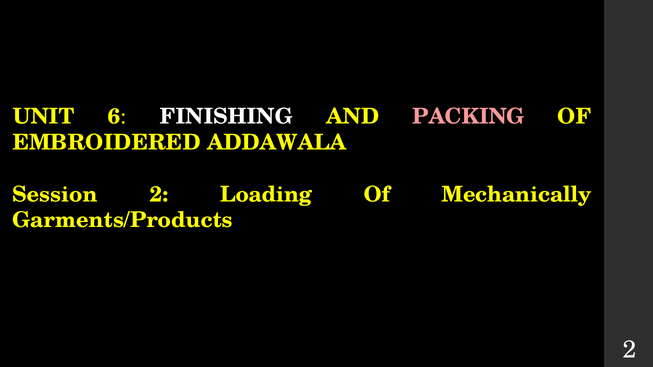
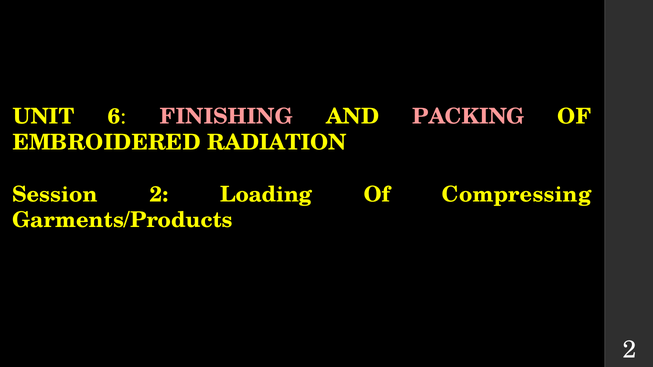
FINISHING colour: white -> pink (226, 117)
ADDAWALA: ADDAWALA -> RADIATION (277, 143)
Mechanically: Mechanically -> Compressing (517, 195)
